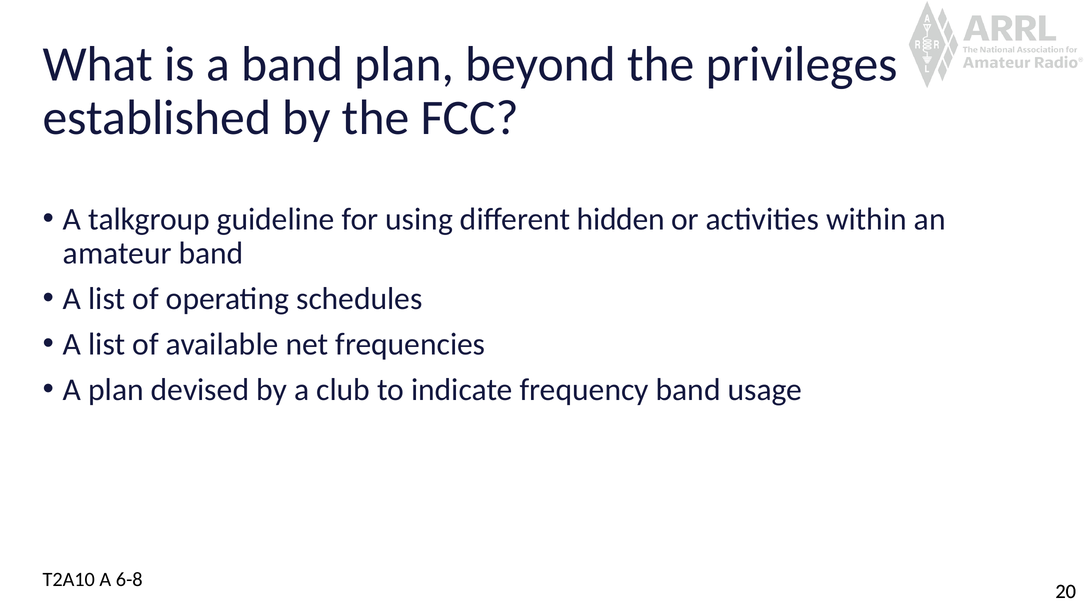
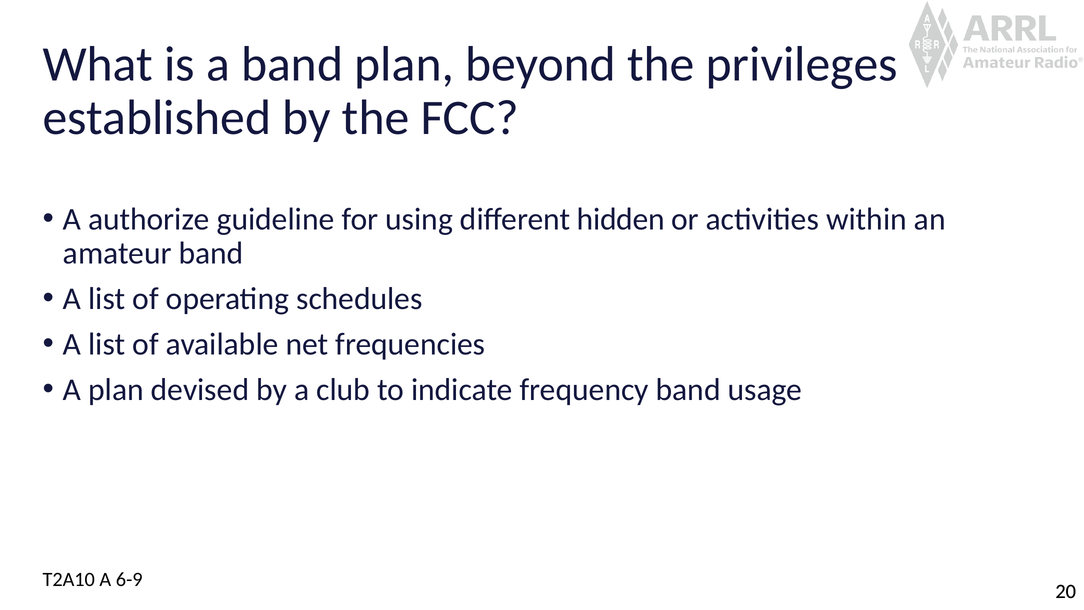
talkgroup: talkgroup -> authorize (149, 219)
6-8: 6-8 -> 6-9 (129, 579)
